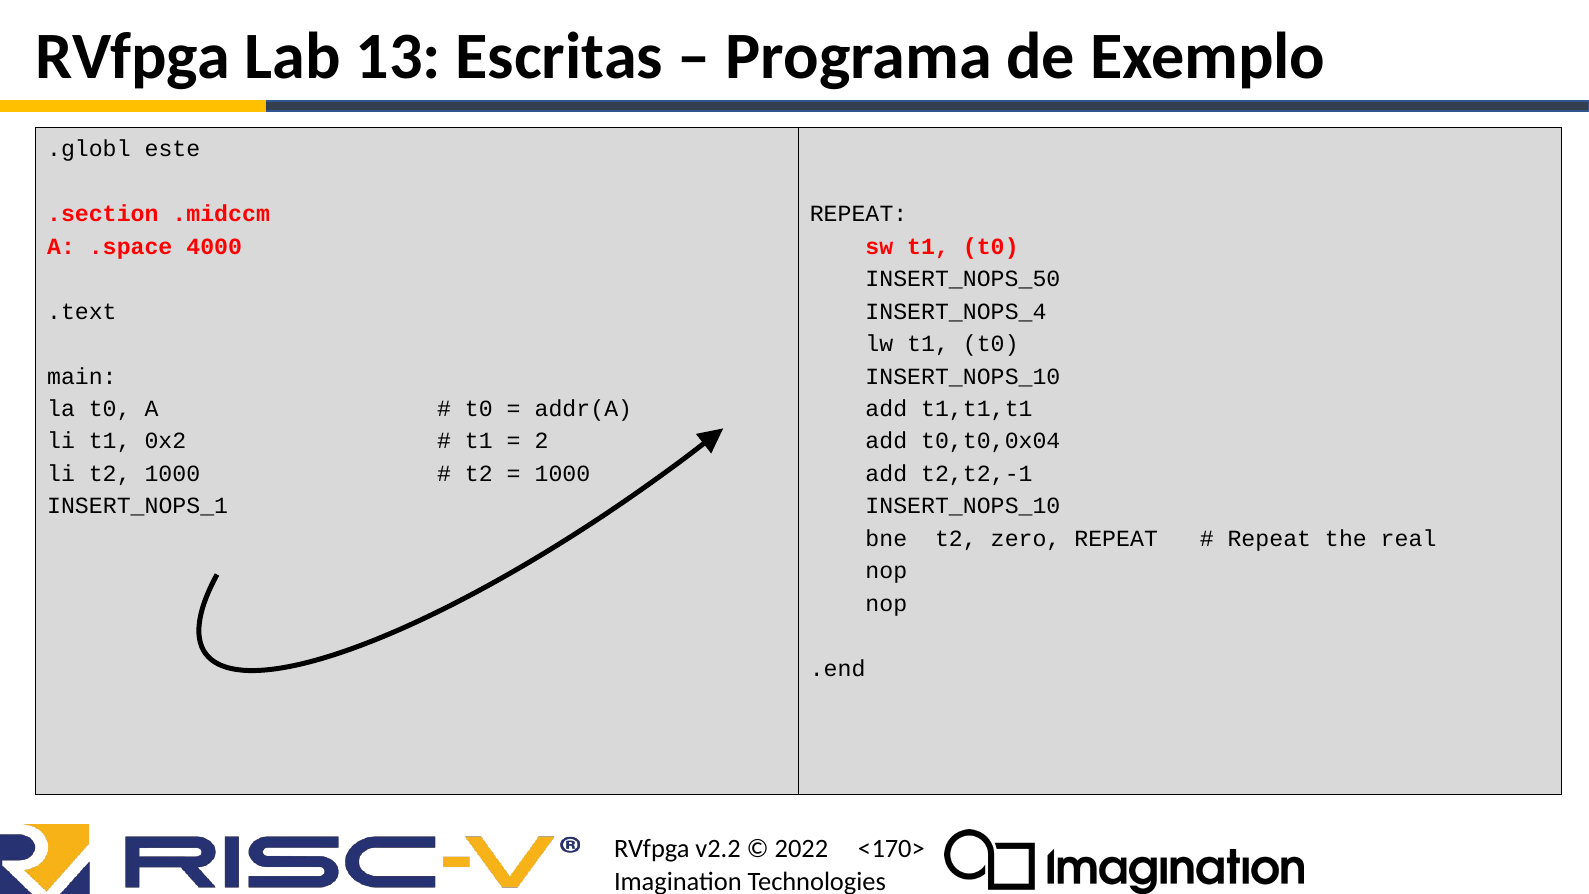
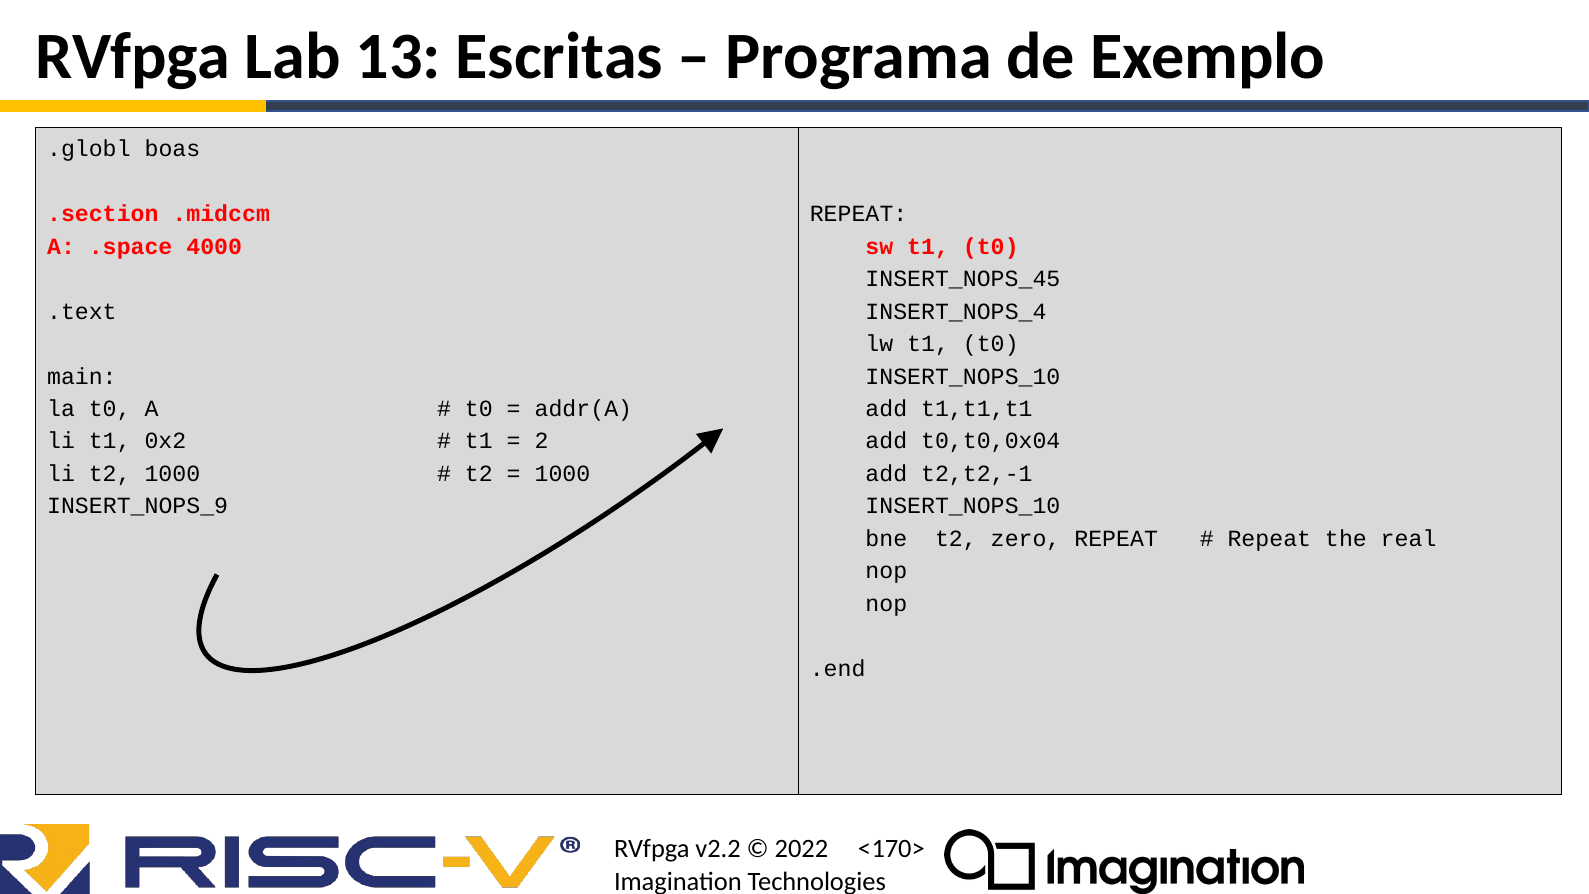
este: este -> boas (172, 149)
INSERT_NOPS_50: INSERT_NOPS_50 -> INSERT_NOPS_45 (963, 279)
INSERT_NOPS_1: INSERT_NOPS_1 -> INSERT_NOPS_9 (138, 506)
